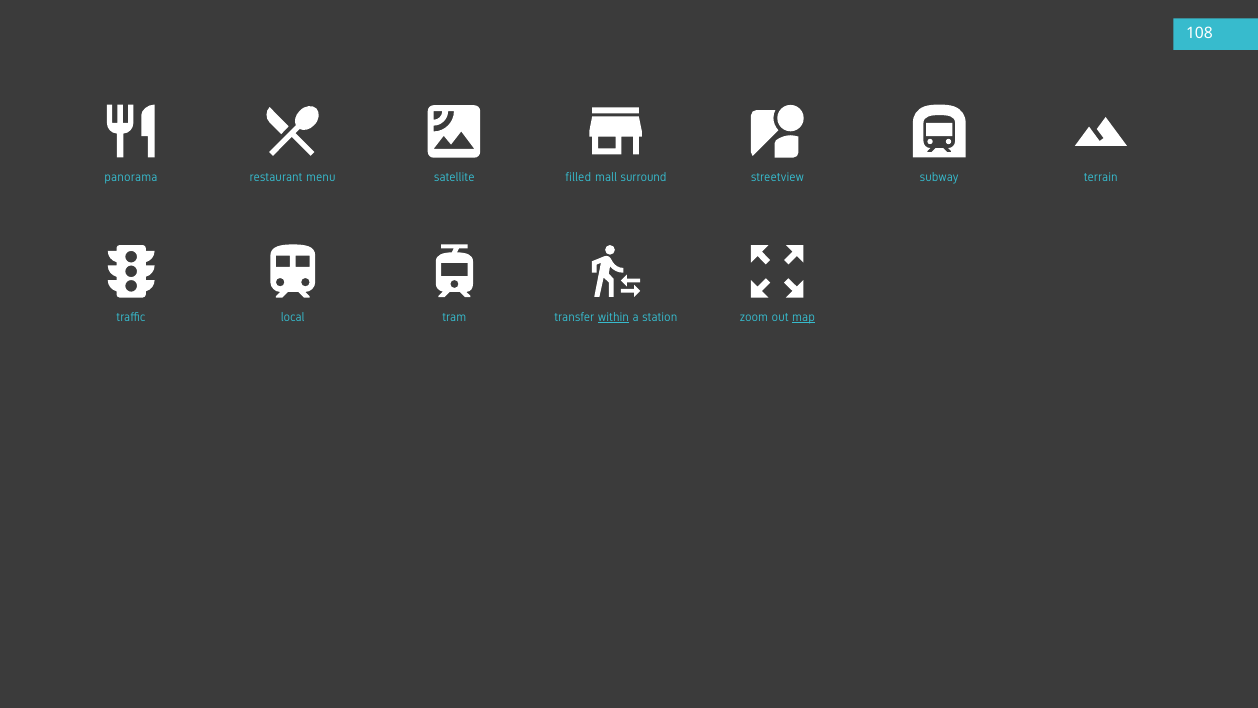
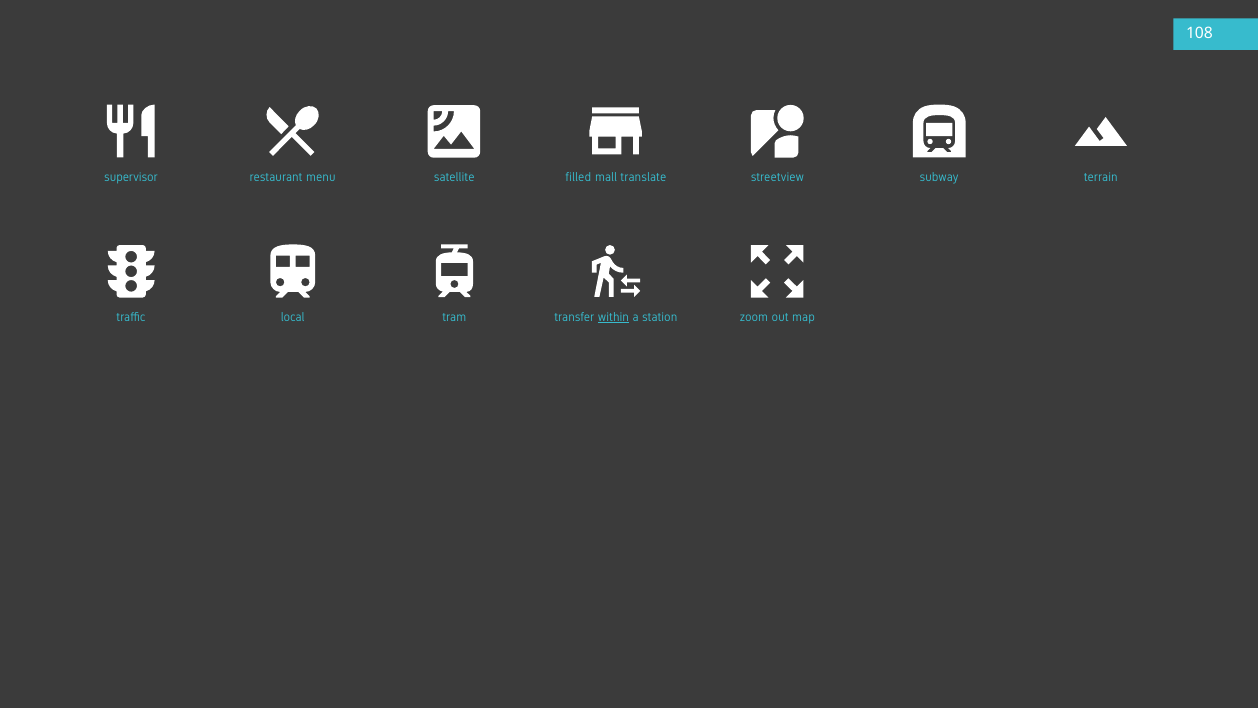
panorama: panorama -> supervisor (131, 177)
surround: surround -> translate (643, 177)
map underline: present -> none (804, 317)
